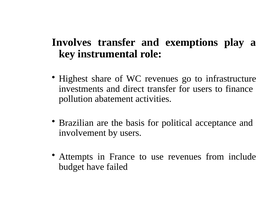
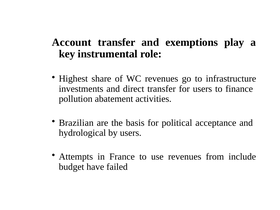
Involves: Involves -> Account (72, 42)
involvement: involvement -> hydrological (82, 133)
